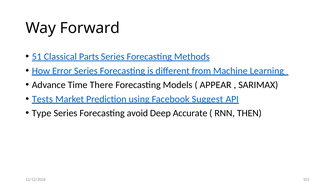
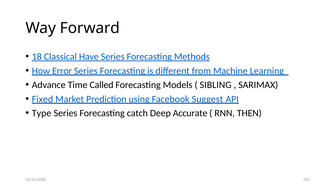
51: 51 -> 18 (37, 57)
Parts: Parts -> Have (89, 57)
There: There -> Called (101, 85)
APPEAR: APPEAR -> SIBLING (216, 85)
Tests: Tests -> Fixed (42, 99)
avoid: avoid -> catch (137, 113)
